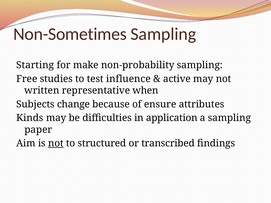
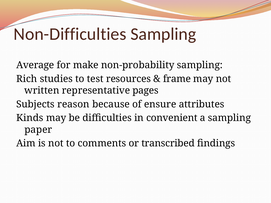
Non-Sometimes: Non-Sometimes -> Non-Difficulties (70, 34)
Starting: Starting -> Average (35, 65)
Free: Free -> Rich (27, 79)
influence: influence -> resources (128, 79)
active: active -> frame (177, 79)
when: when -> pages (145, 91)
change: change -> reason (73, 104)
application: application -> convenient (172, 118)
not underline: present -> none (56, 143)
structured: structured -> comments (102, 143)
